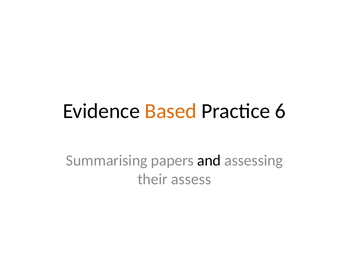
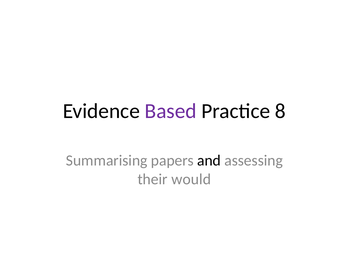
Based colour: orange -> purple (171, 111)
6: 6 -> 8 (280, 111)
assess: assess -> would (191, 179)
